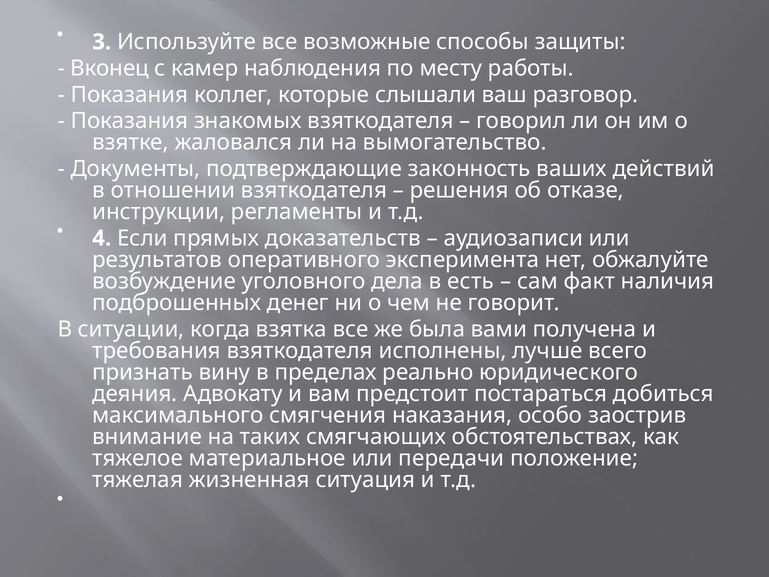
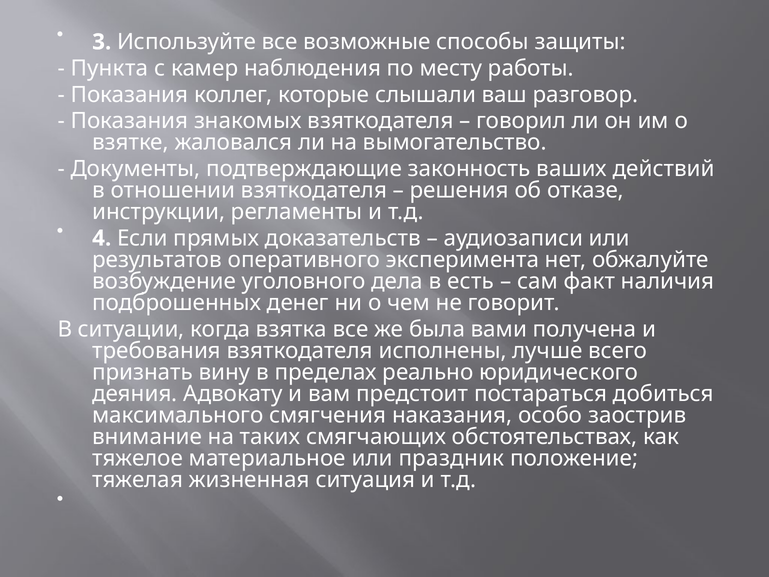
Вконец: Вконец -> Пункта (109, 68)
передачи: передачи -> праздник (451, 458)
